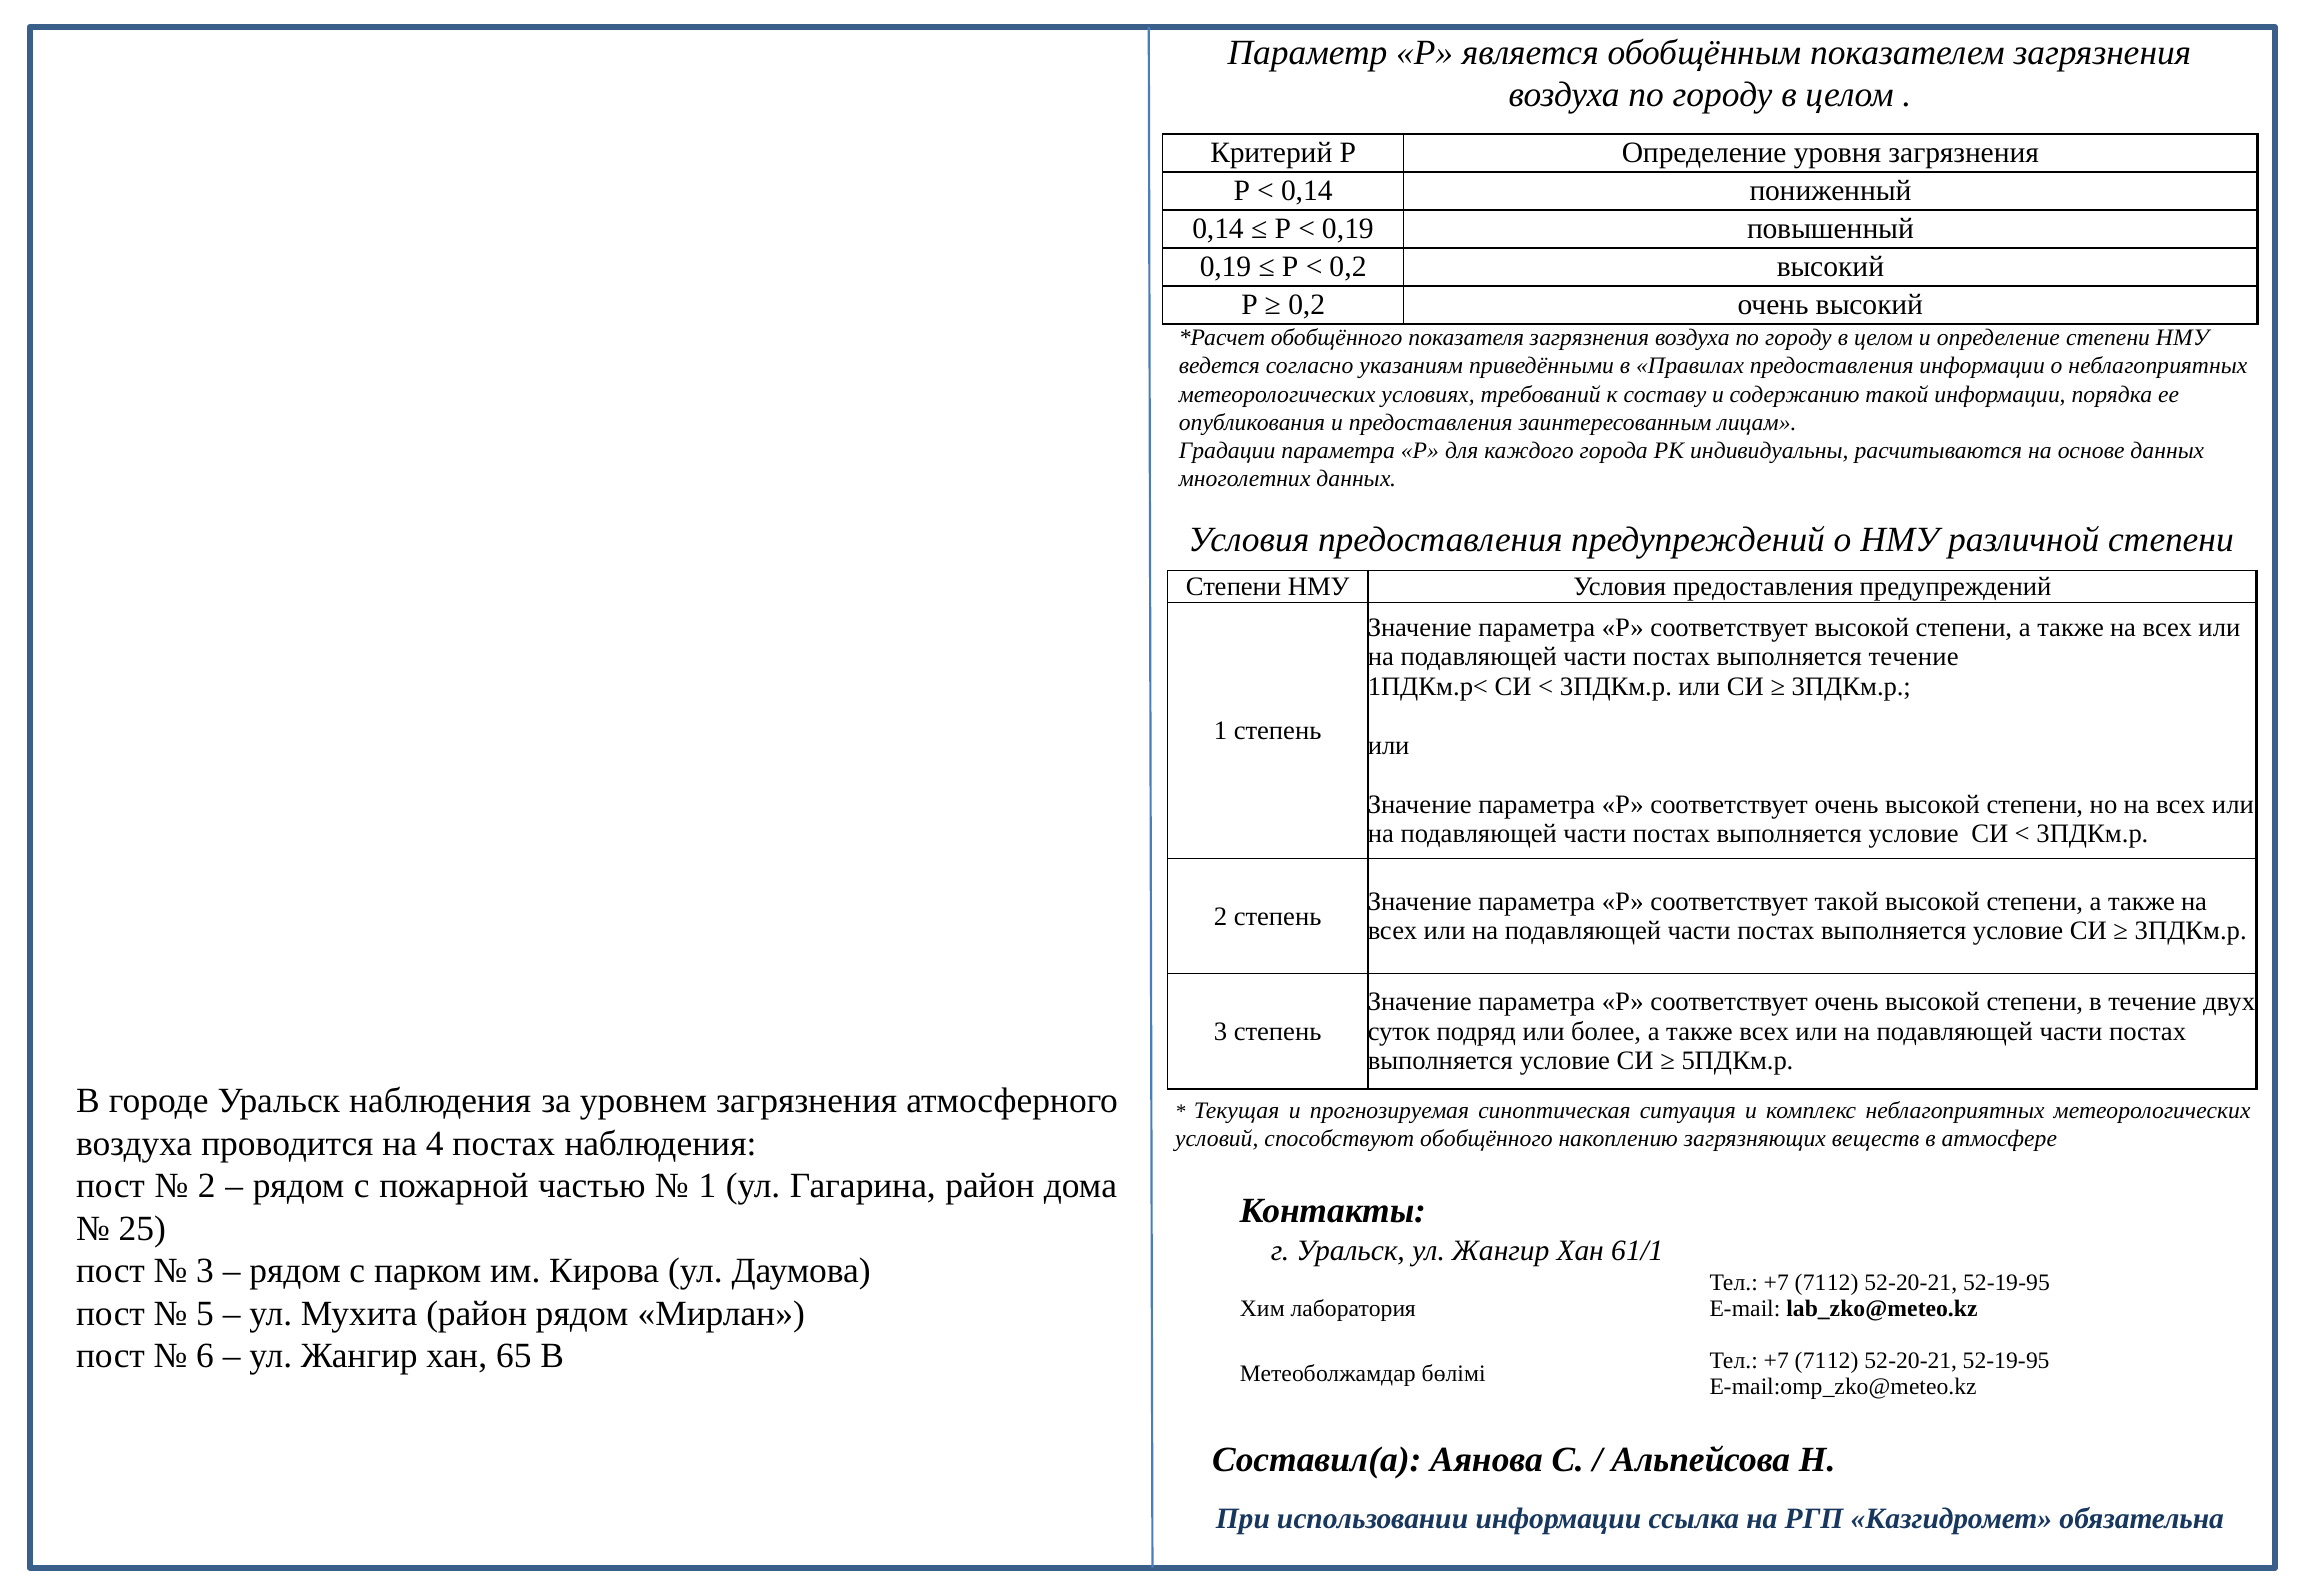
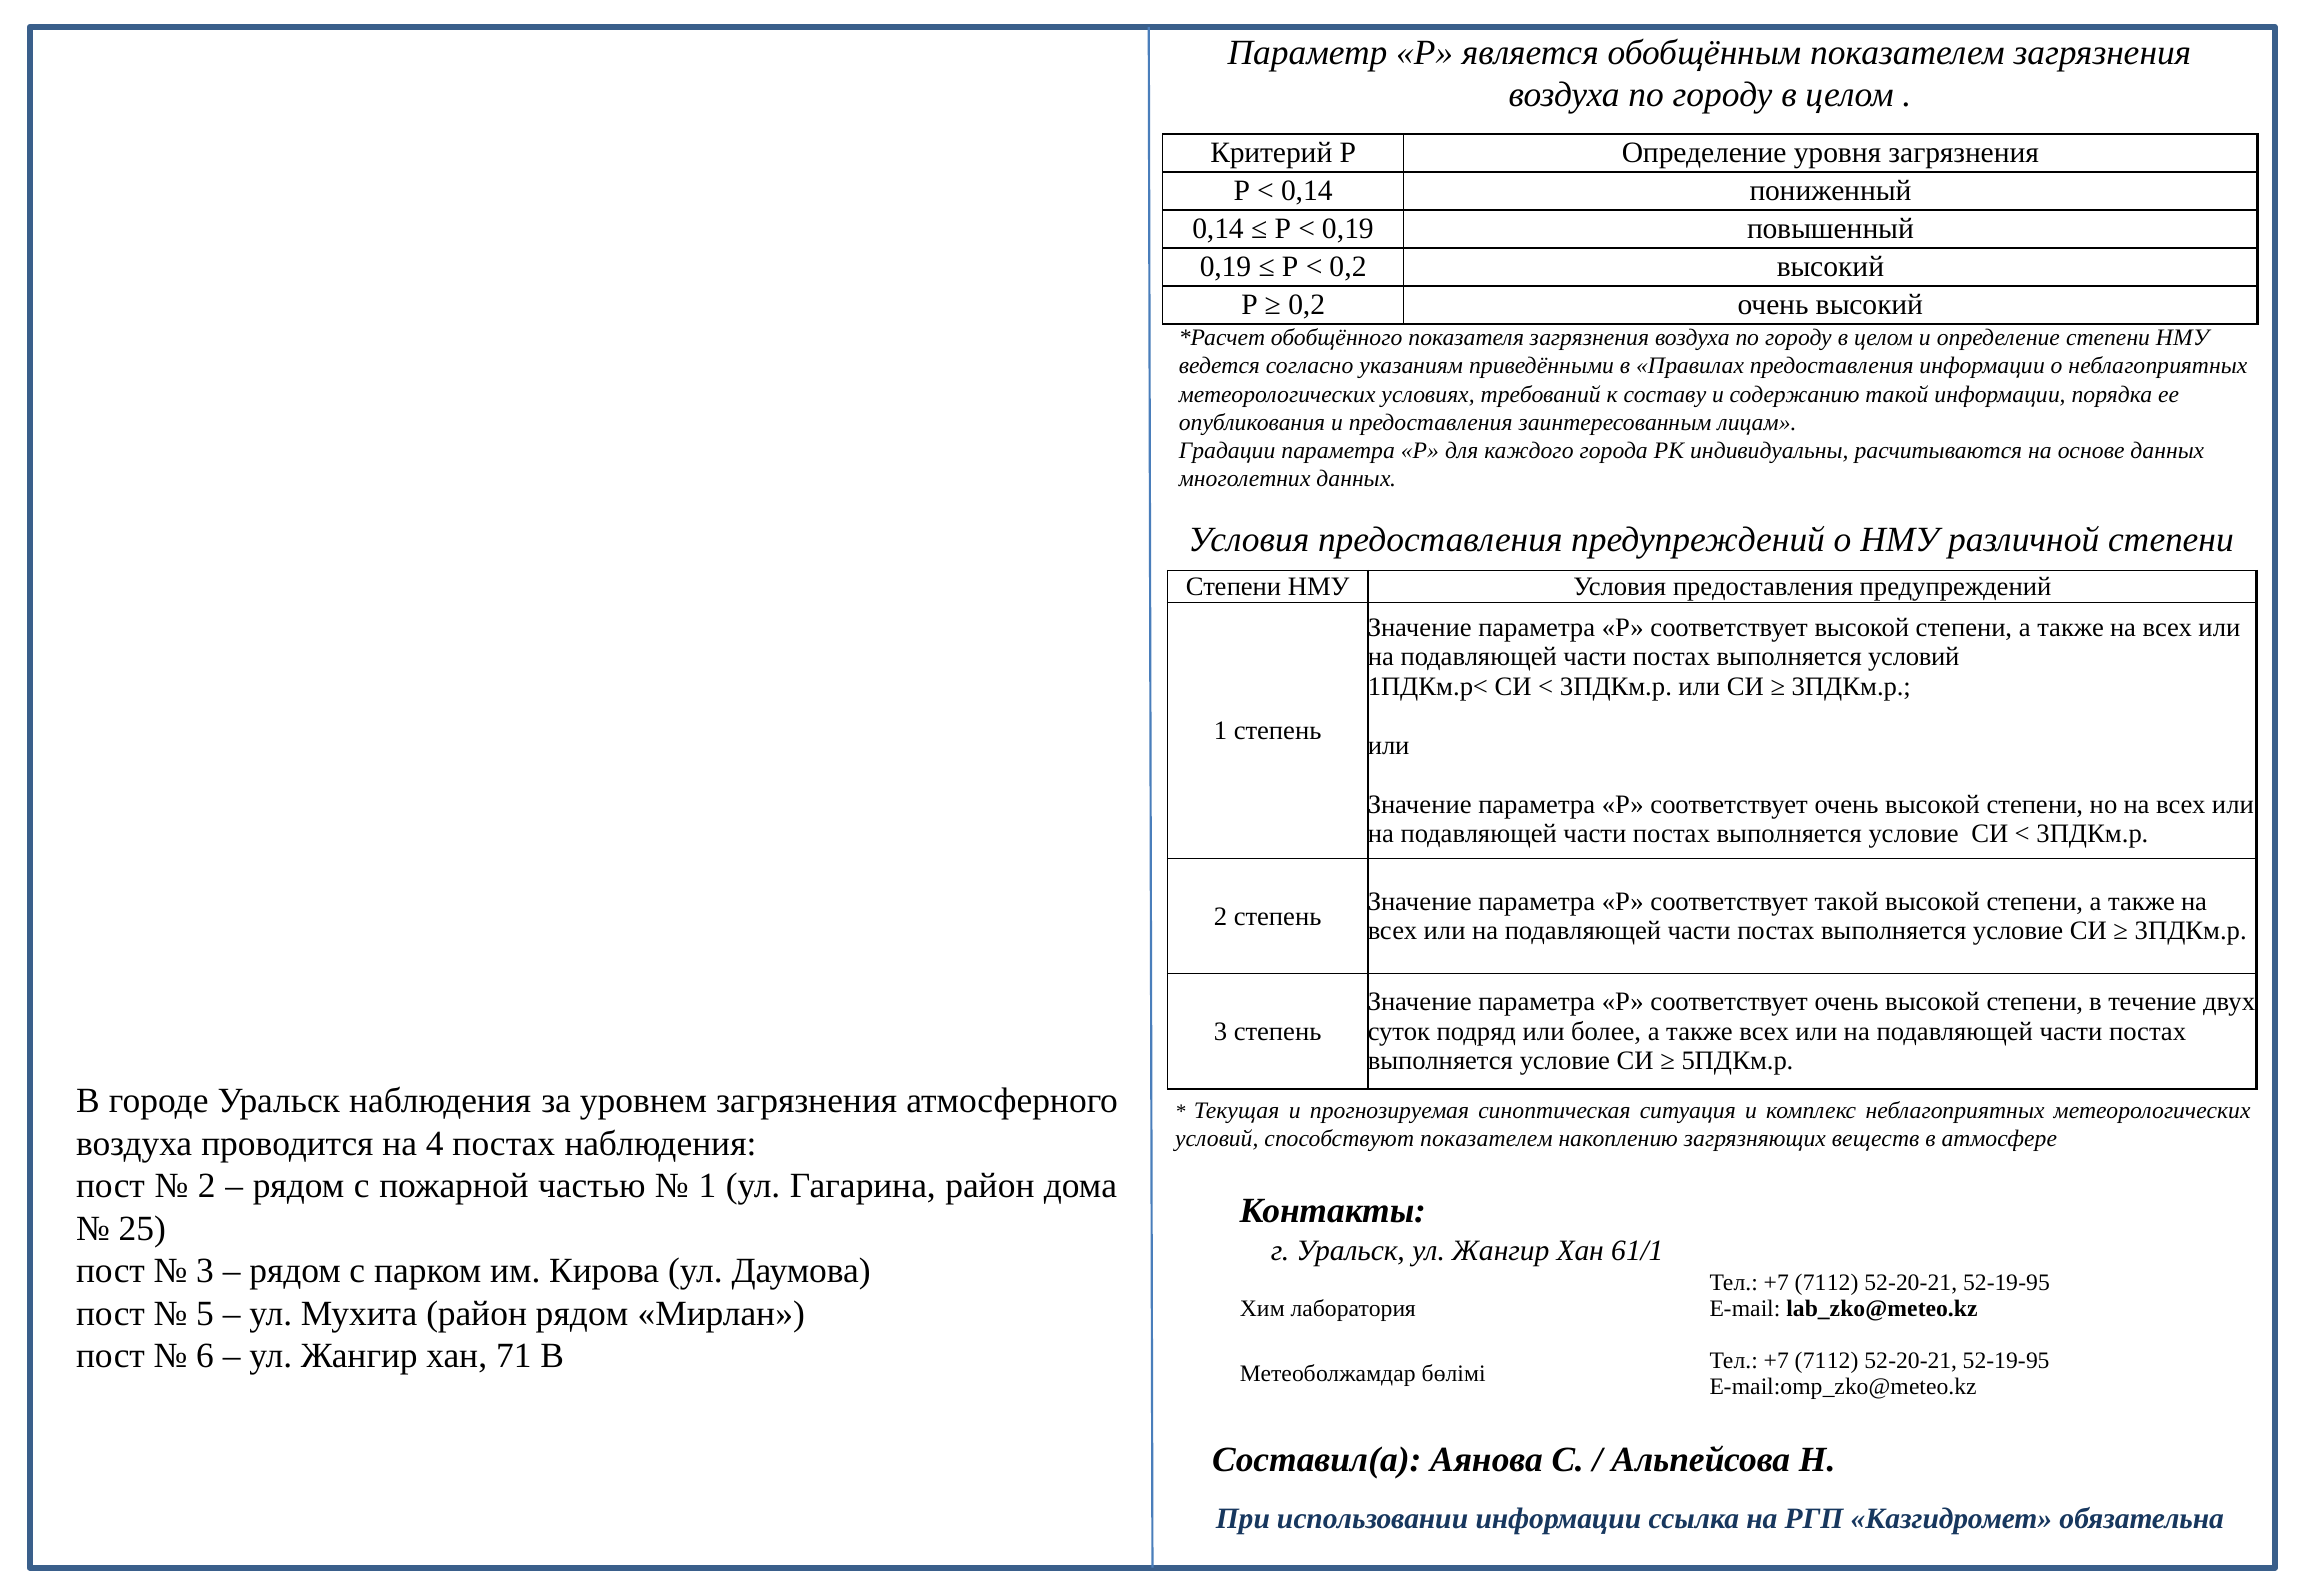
выполняется течение: течение -> условий (1914, 657)
способствуют обобщённого: обобщённого -> показателем (1486, 1140)
65: 65 -> 71 (514, 1357)
